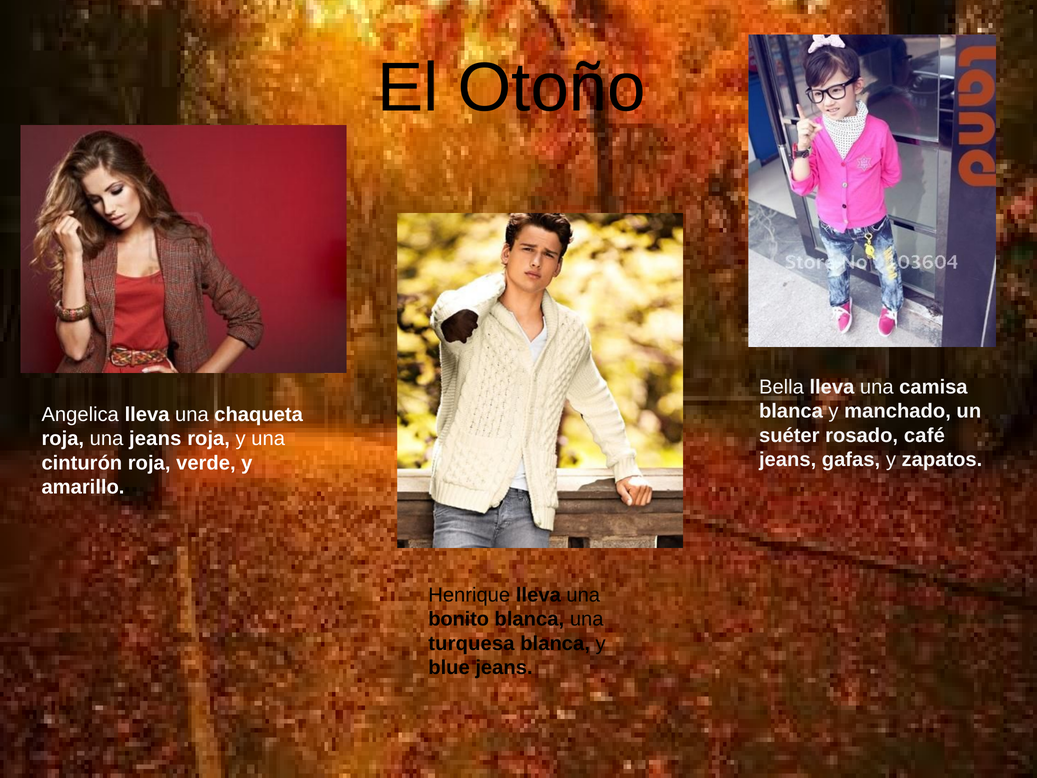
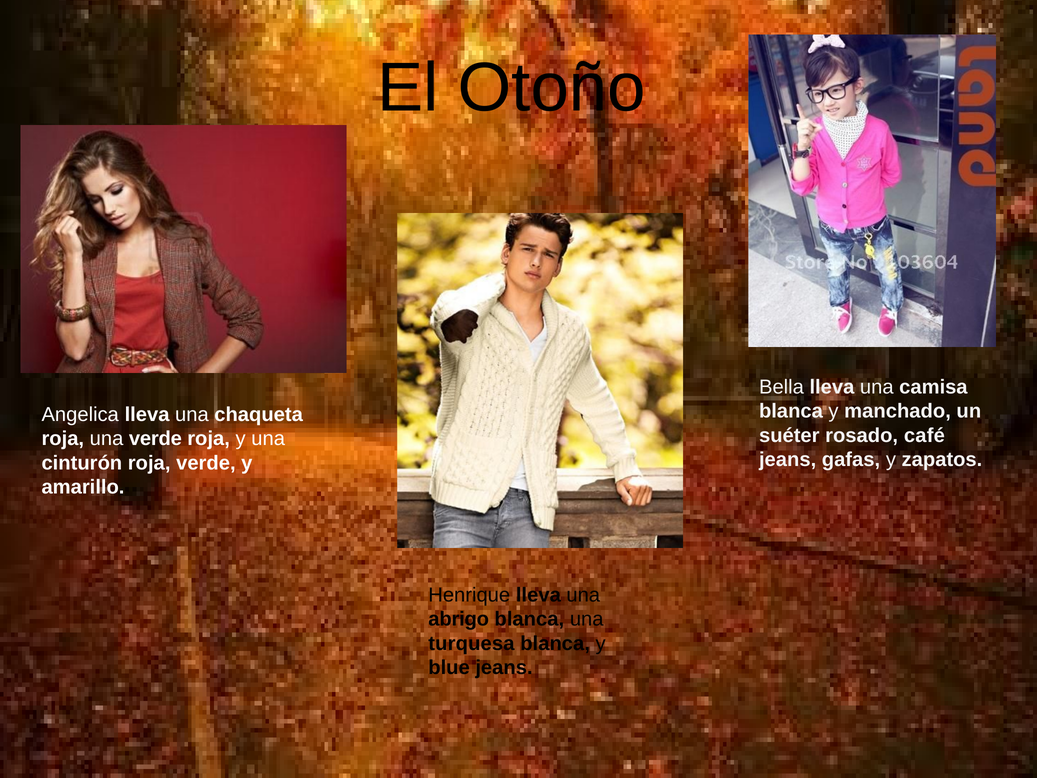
una jeans: jeans -> verde (155, 439)
bonito: bonito -> abrigo (459, 619)
